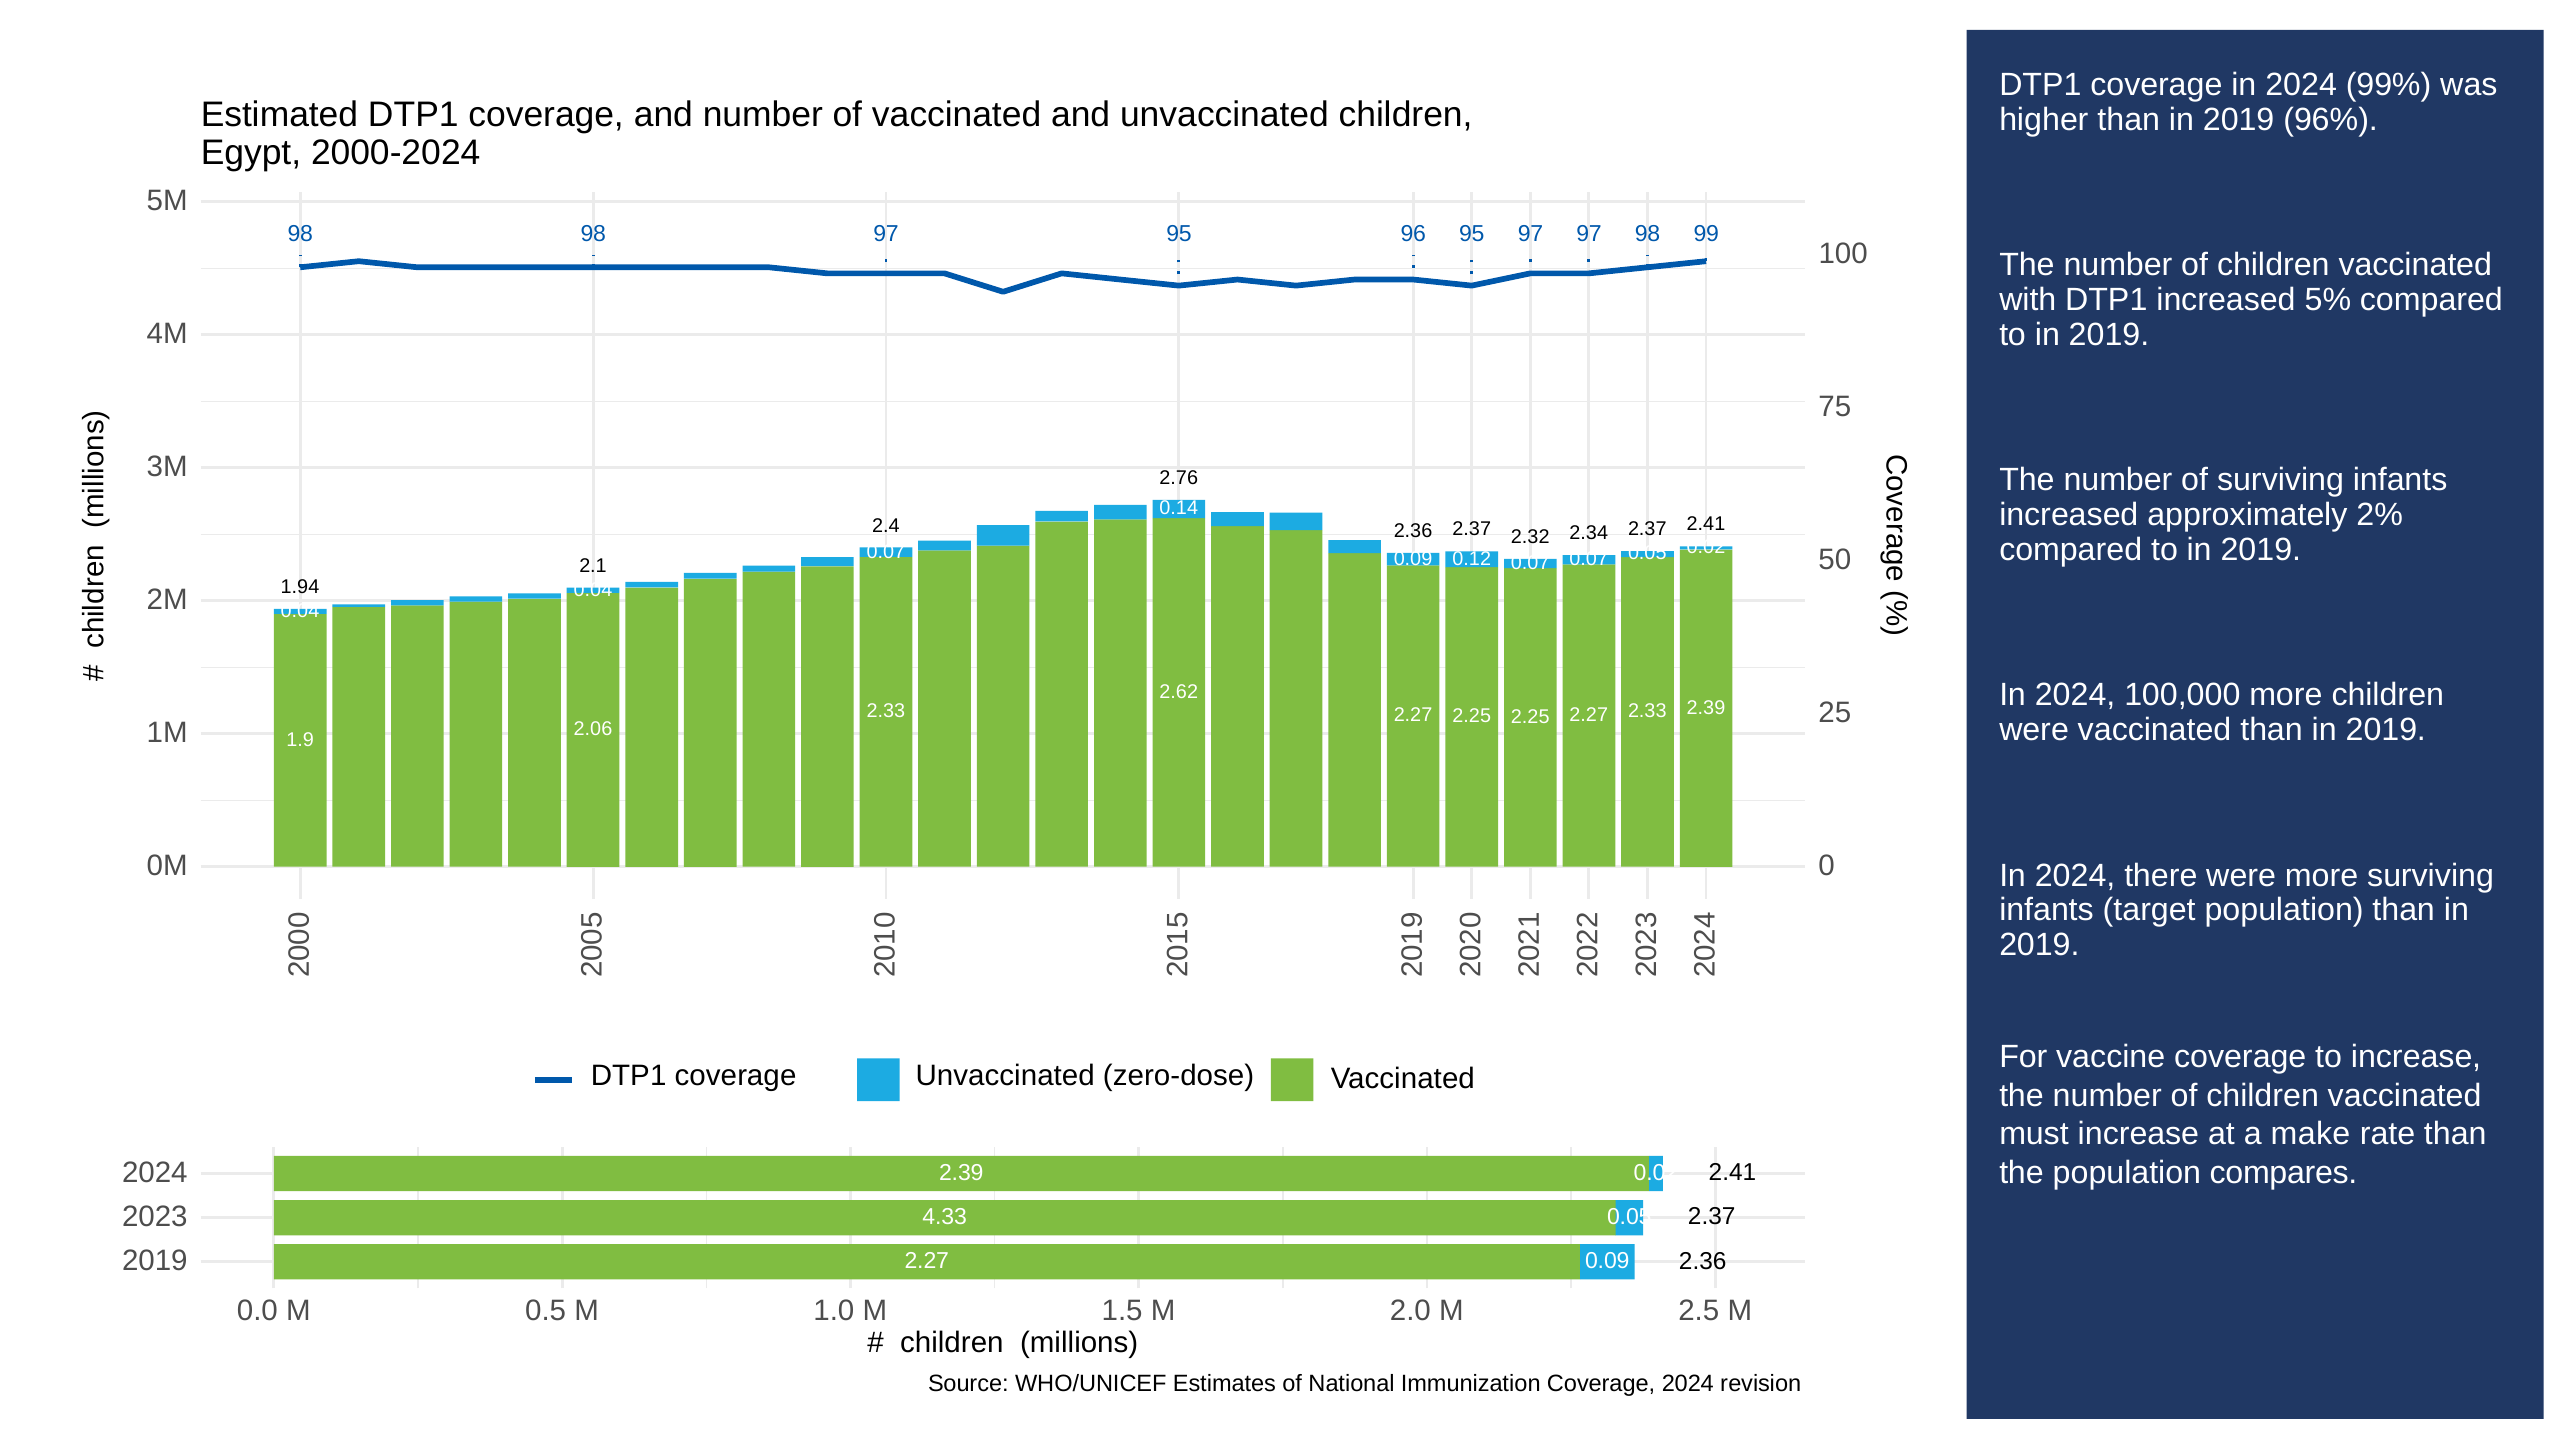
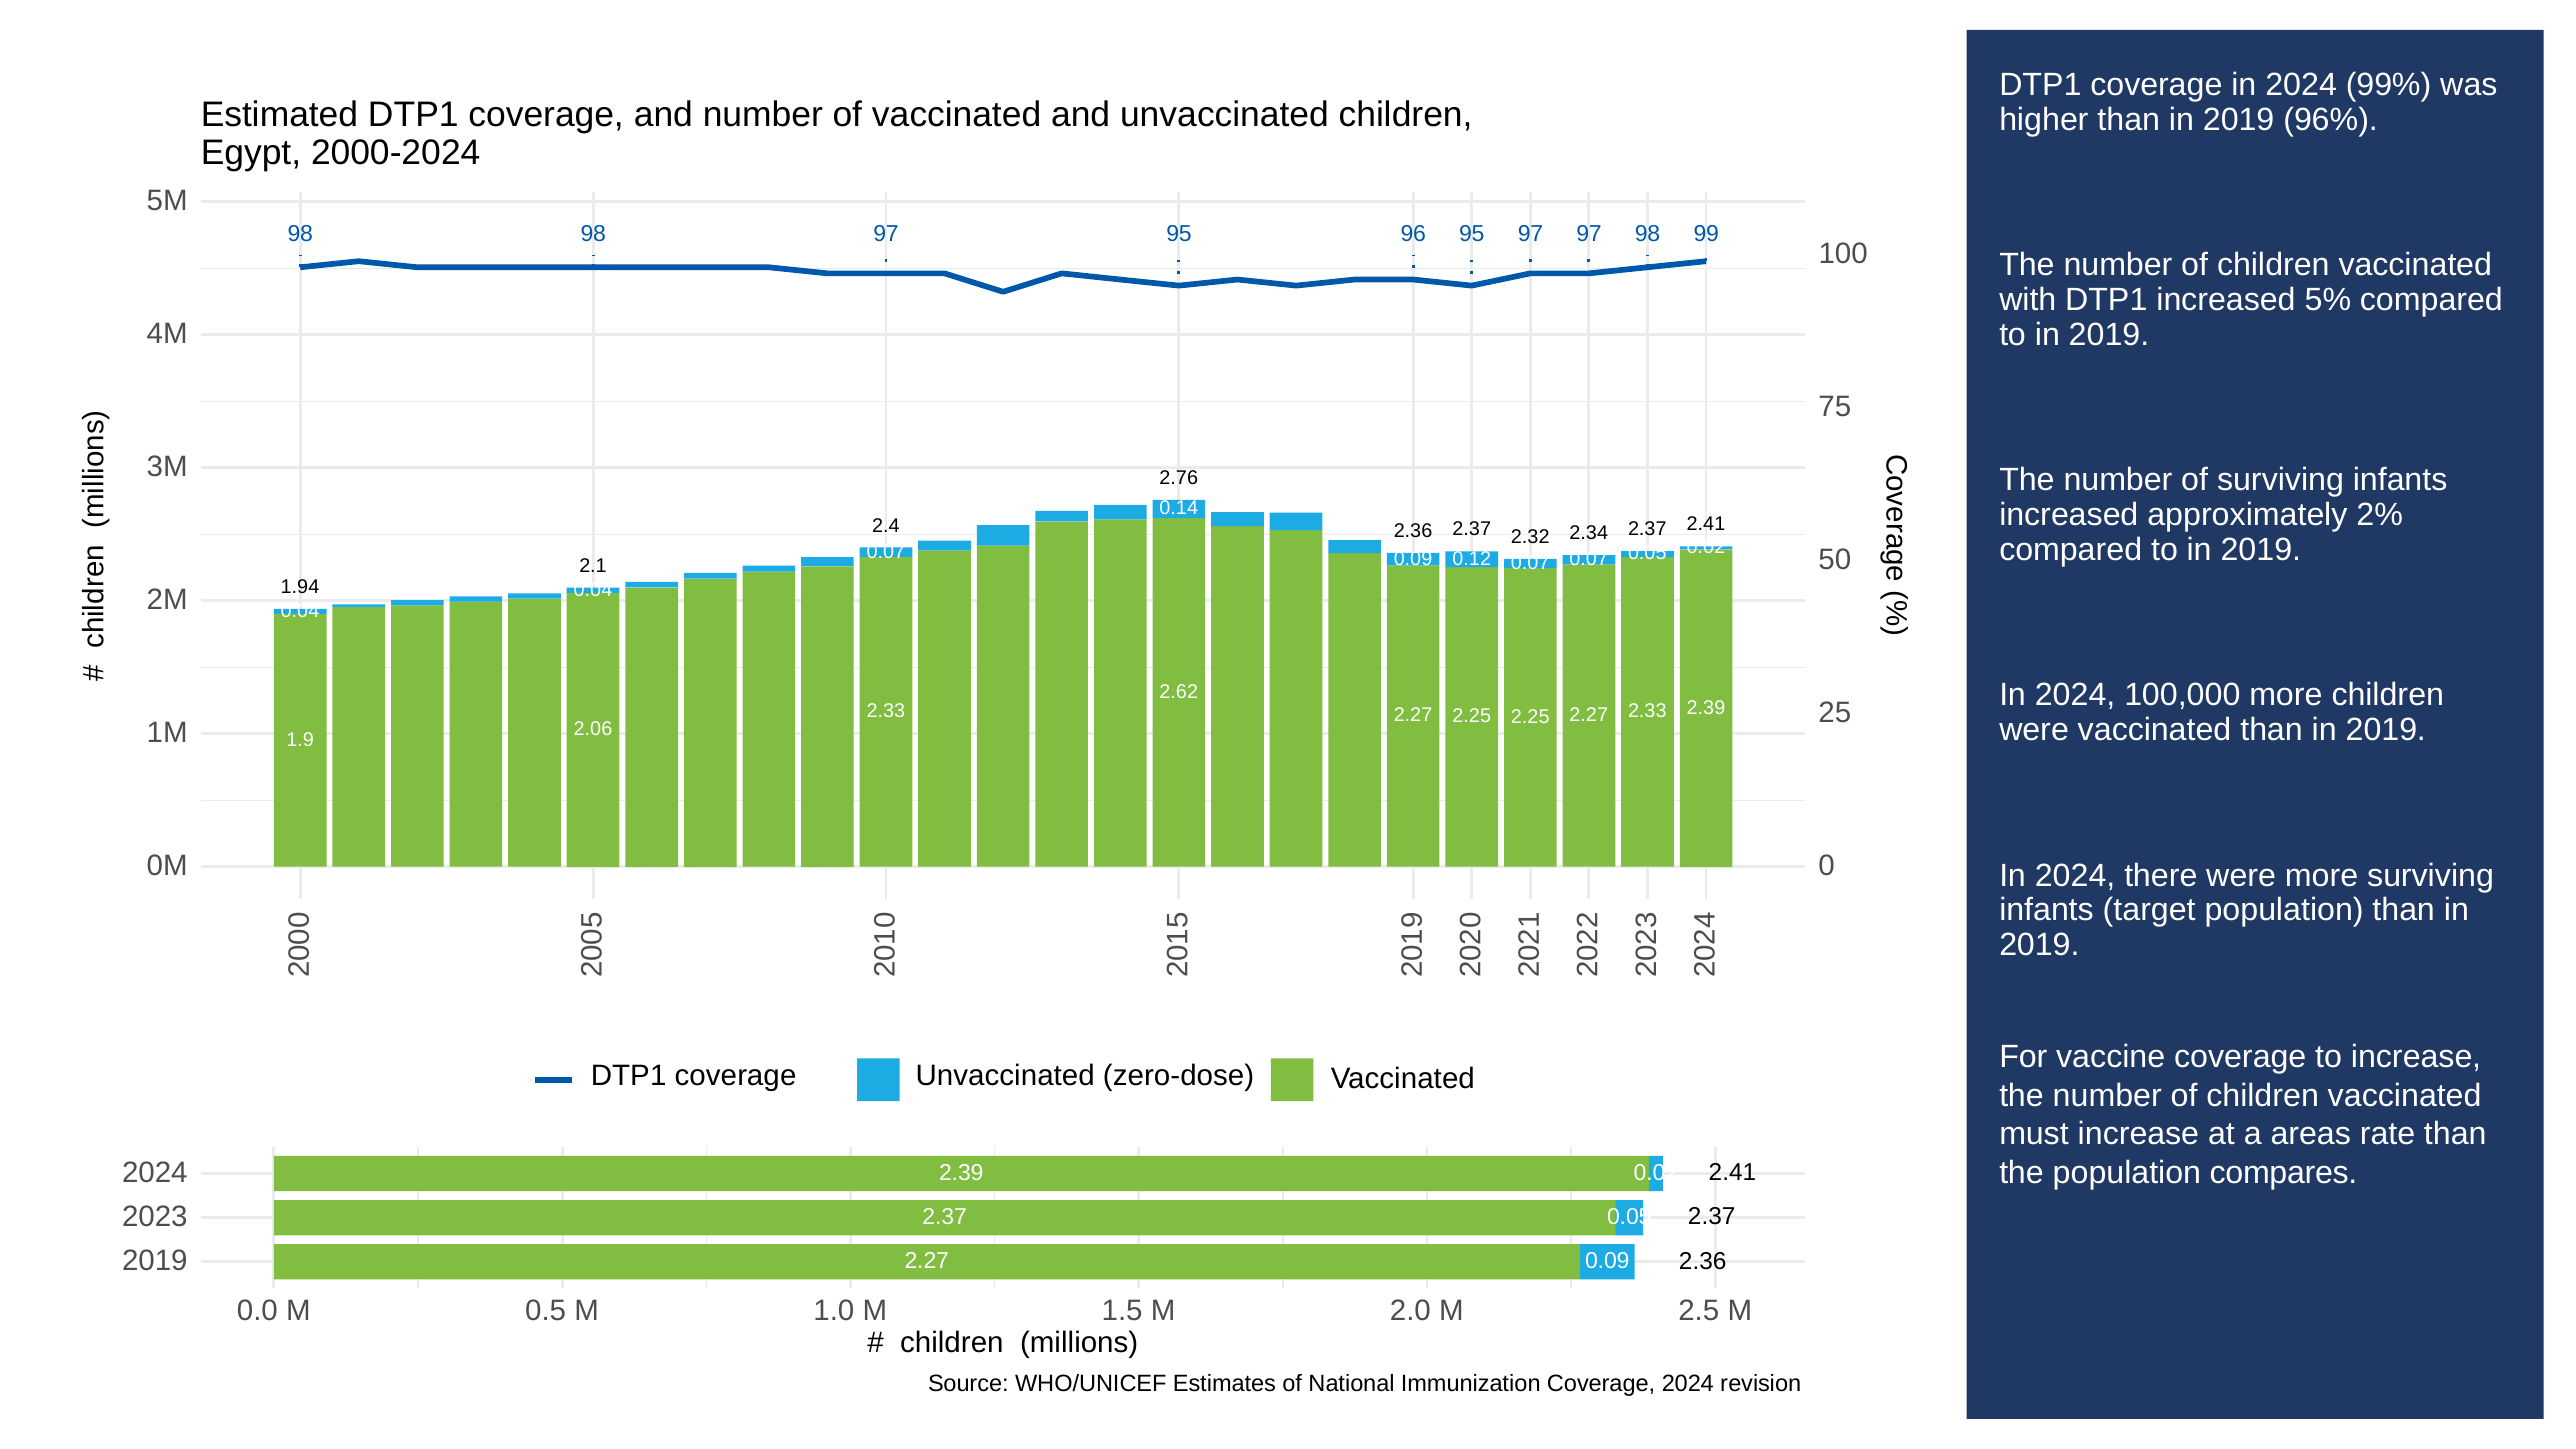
make: make -> areas (2311, 1134)
4.33: 4.33 -> 2.37 (945, 1217)
